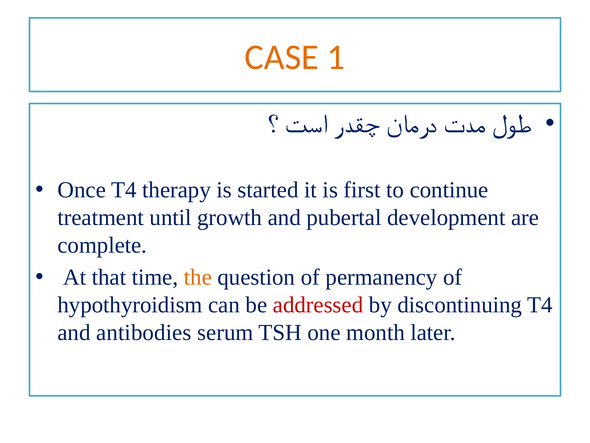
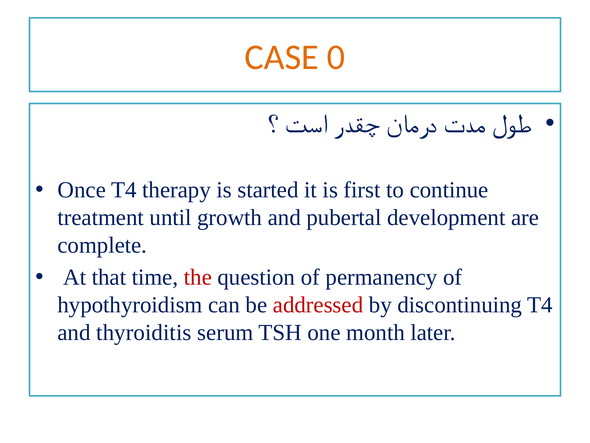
1: 1 -> 0 (336, 57)
the colour: orange -> red (198, 277)
antibodies: antibodies -> thyroiditis (144, 332)
